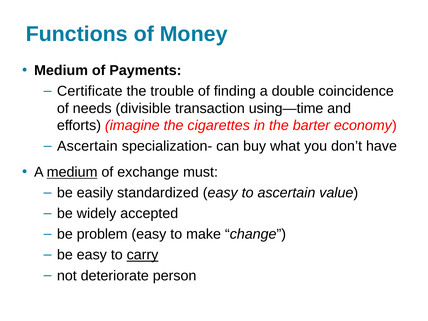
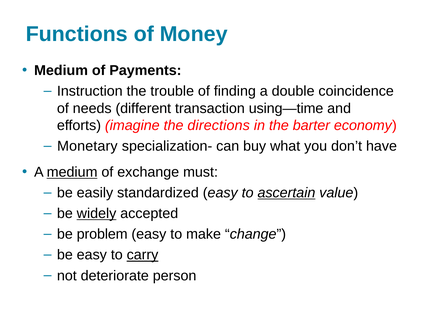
Certificate: Certificate -> Instruction (90, 91)
divisible: divisible -> different (143, 108)
cigarettes: cigarettes -> directions (219, 125)
Ascertain: Ascertain -> Monetary (87, 146)
ascertain underline: none -> present (286, 193)
widely underline: none -> present (97, 214)
